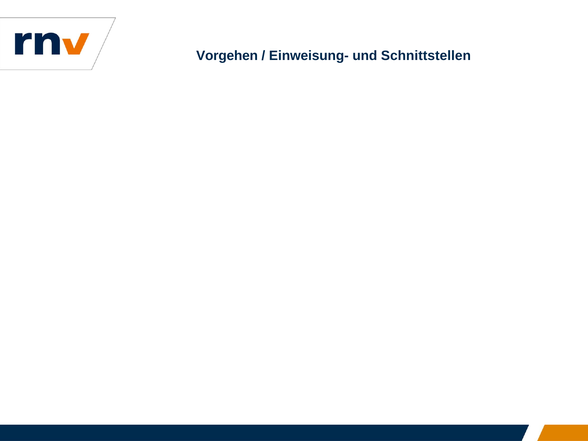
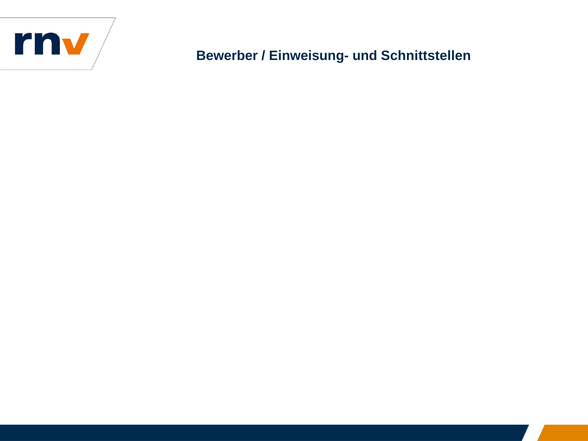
Vorgehen: Vorgehen -> Bewerber (227, 56)
